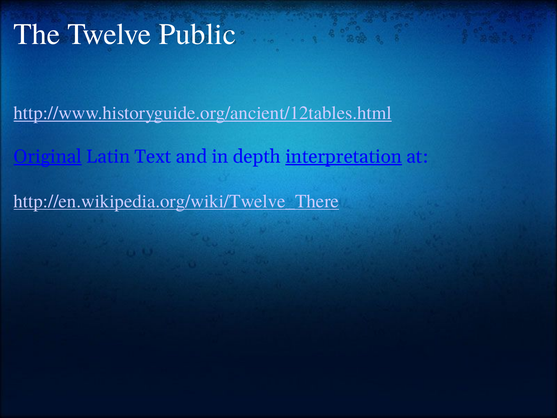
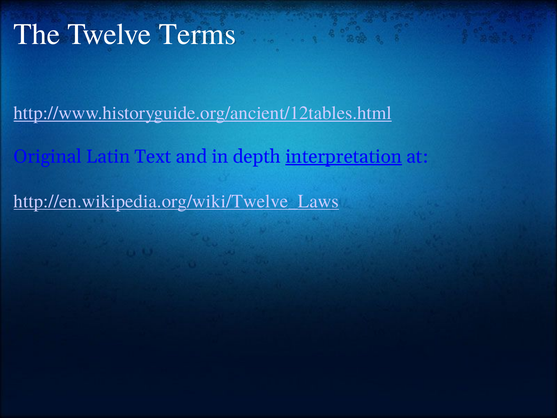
Public: Public -> Terms (197, 34)
Original underline: present -> none (48, 156)
http://en.wikipedia.org/wiki/Twelve_There: http://en.wikipedia.org/wiki/Twelve_There -> http://en.wikipedia.org/wiki/Twelve_Laws (176, 201)
